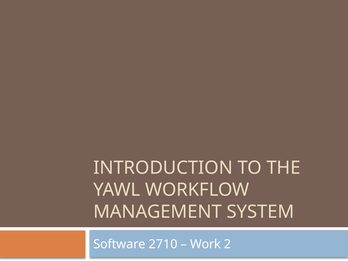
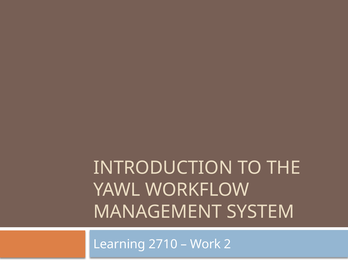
Software: Software -> Learning (119, 244)
